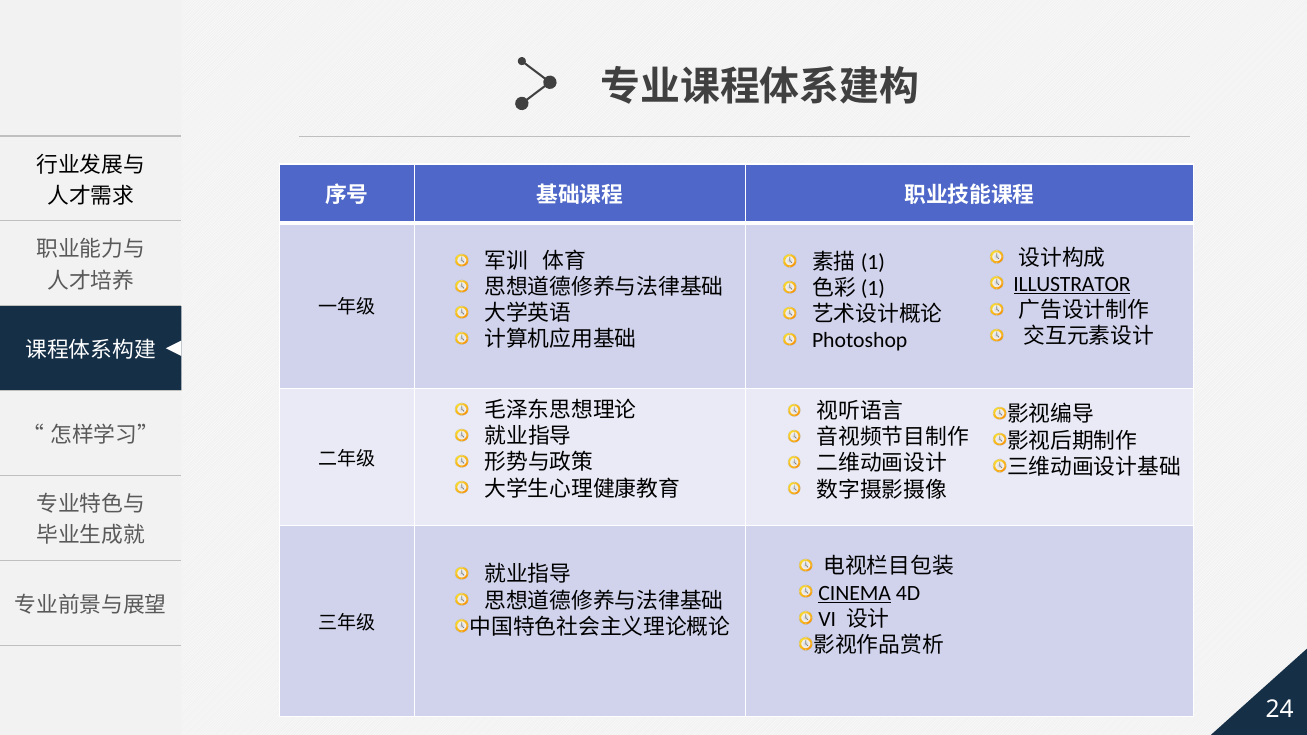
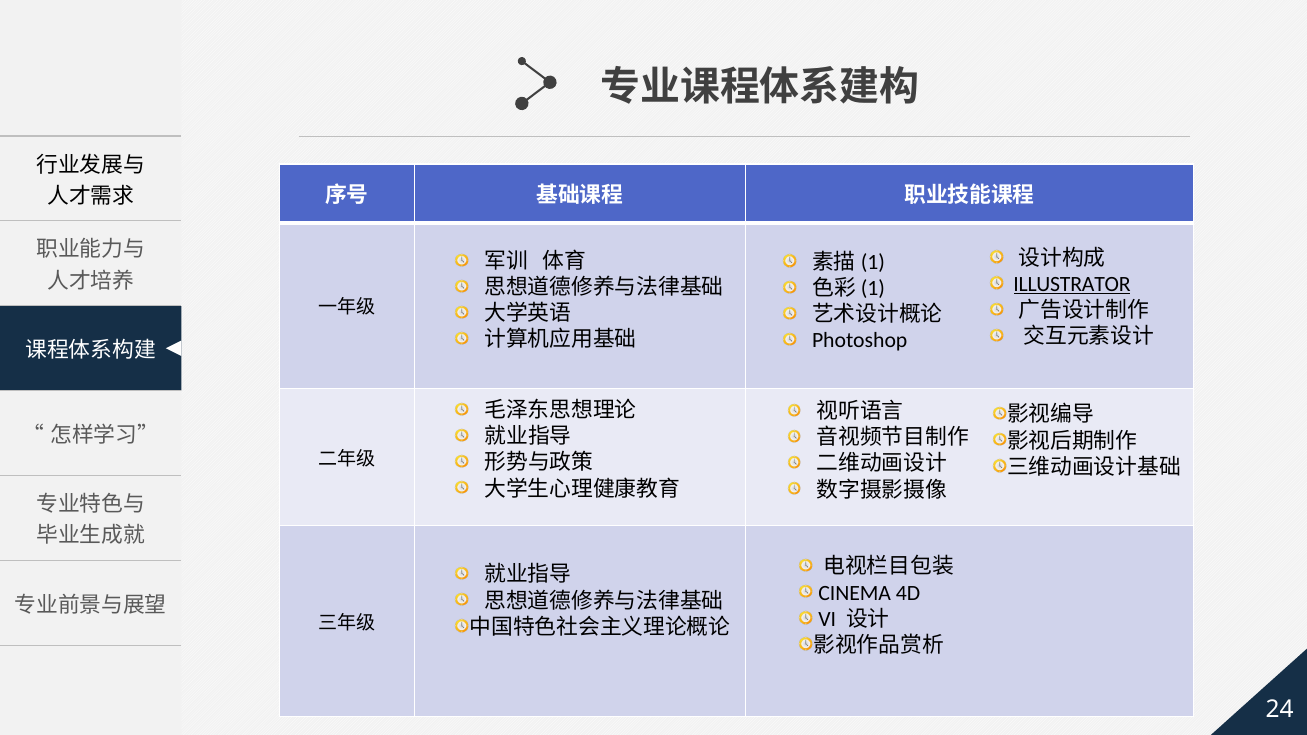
CINEMA underline: present -> none (855, 593)
